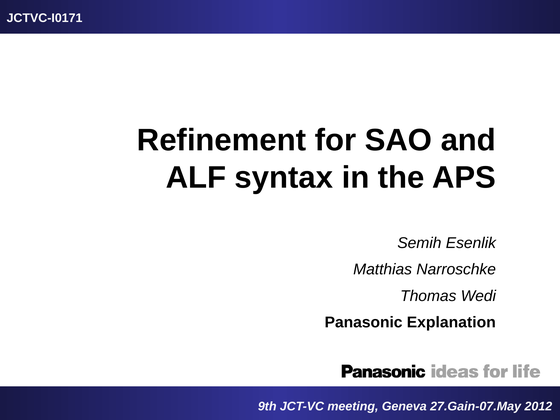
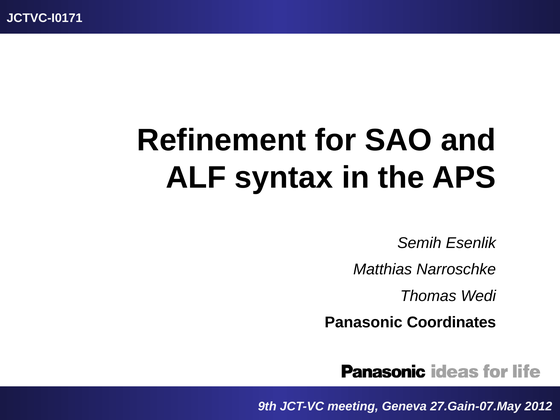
Explanation: Explanation -> Coordinates (451, 322)
